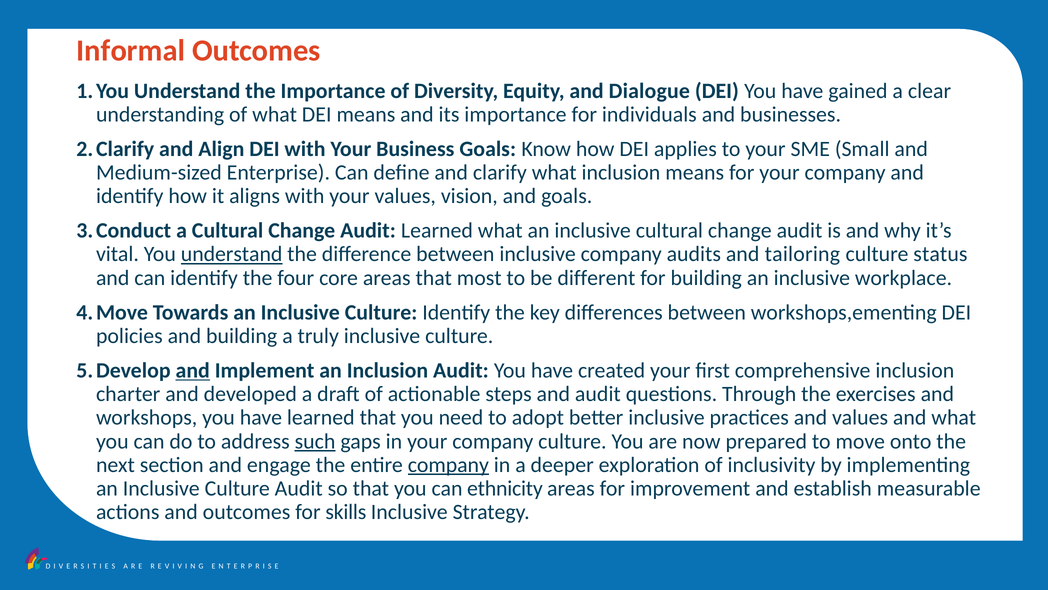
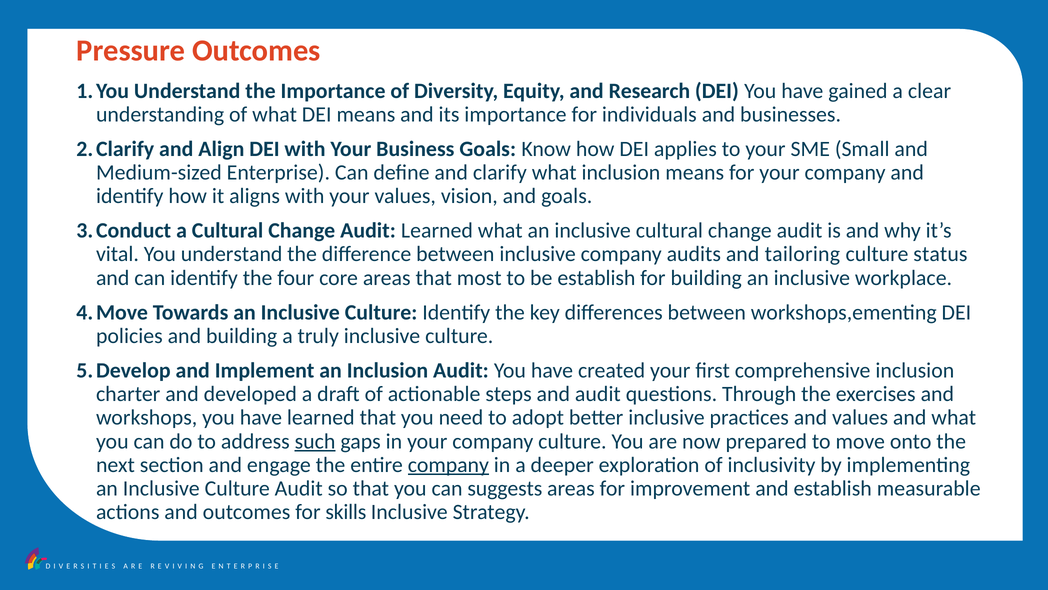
Informal: Informal -> Pressure (131, 50)
Dialogue: Dialogue -> Research (649, 91)
understand underline: present -> none (232, 254)
be different: different -> establish (596, 278)
and underline: present -> none (193, 370)
ethnicity: ethnicity -> suggests (505, 488)
